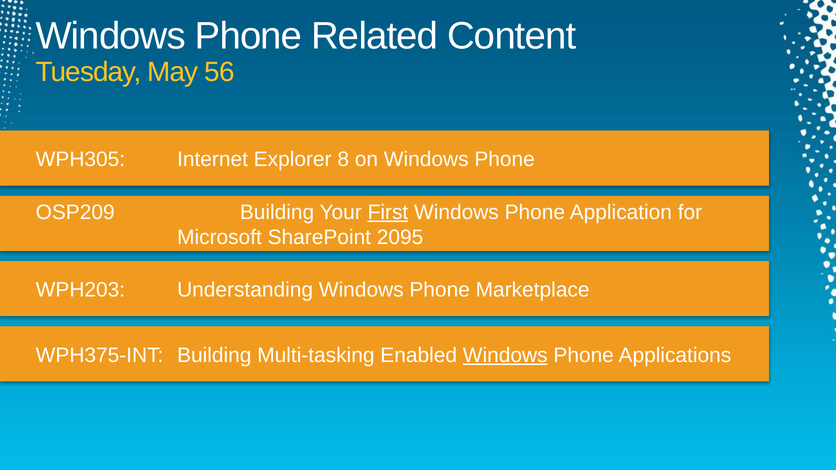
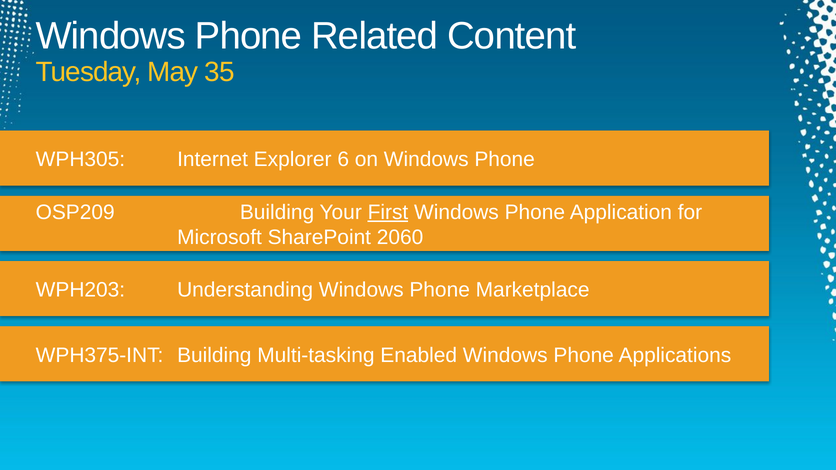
56: 56 -> 35 (220, 72)
8: 8 -> 6 (343, 160)
2095: 2095 -> 2060 (400, 238)
Windows underline: present -> none (505, 356)
